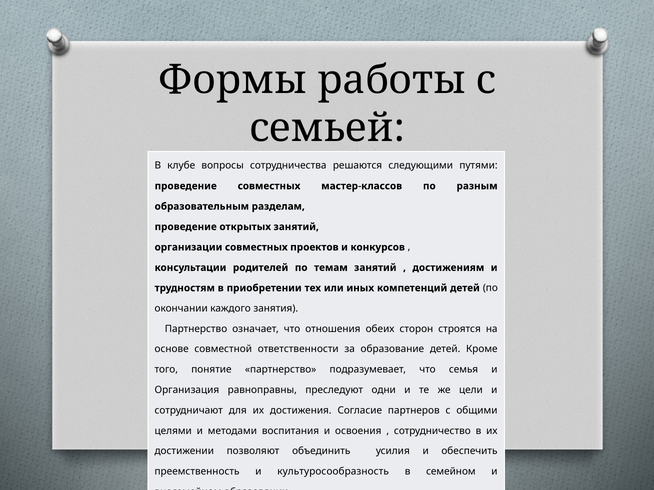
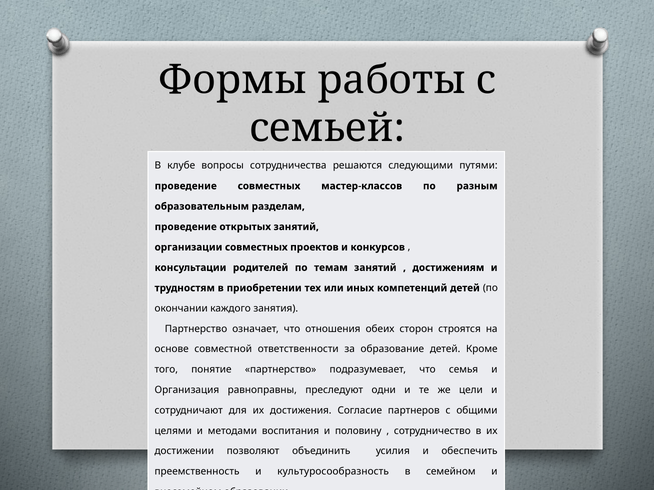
освоения: освоения -> половину (358, 431)
